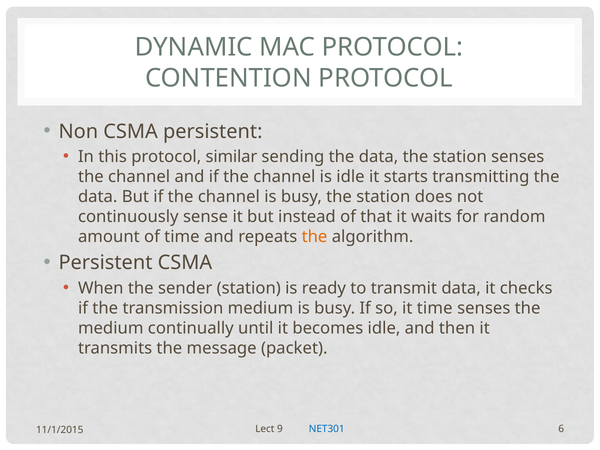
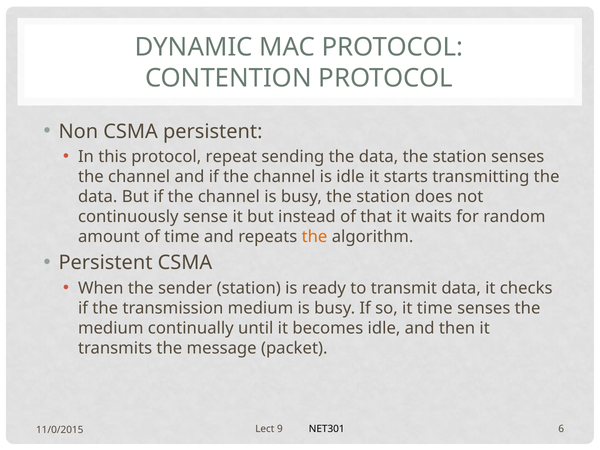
similar: similar -> repeat (231, 157)
NET301 colour: blue -> black (327, 429)
11/1/2015: 11/1/2015 -> 11/0/2015 (60, 430)
